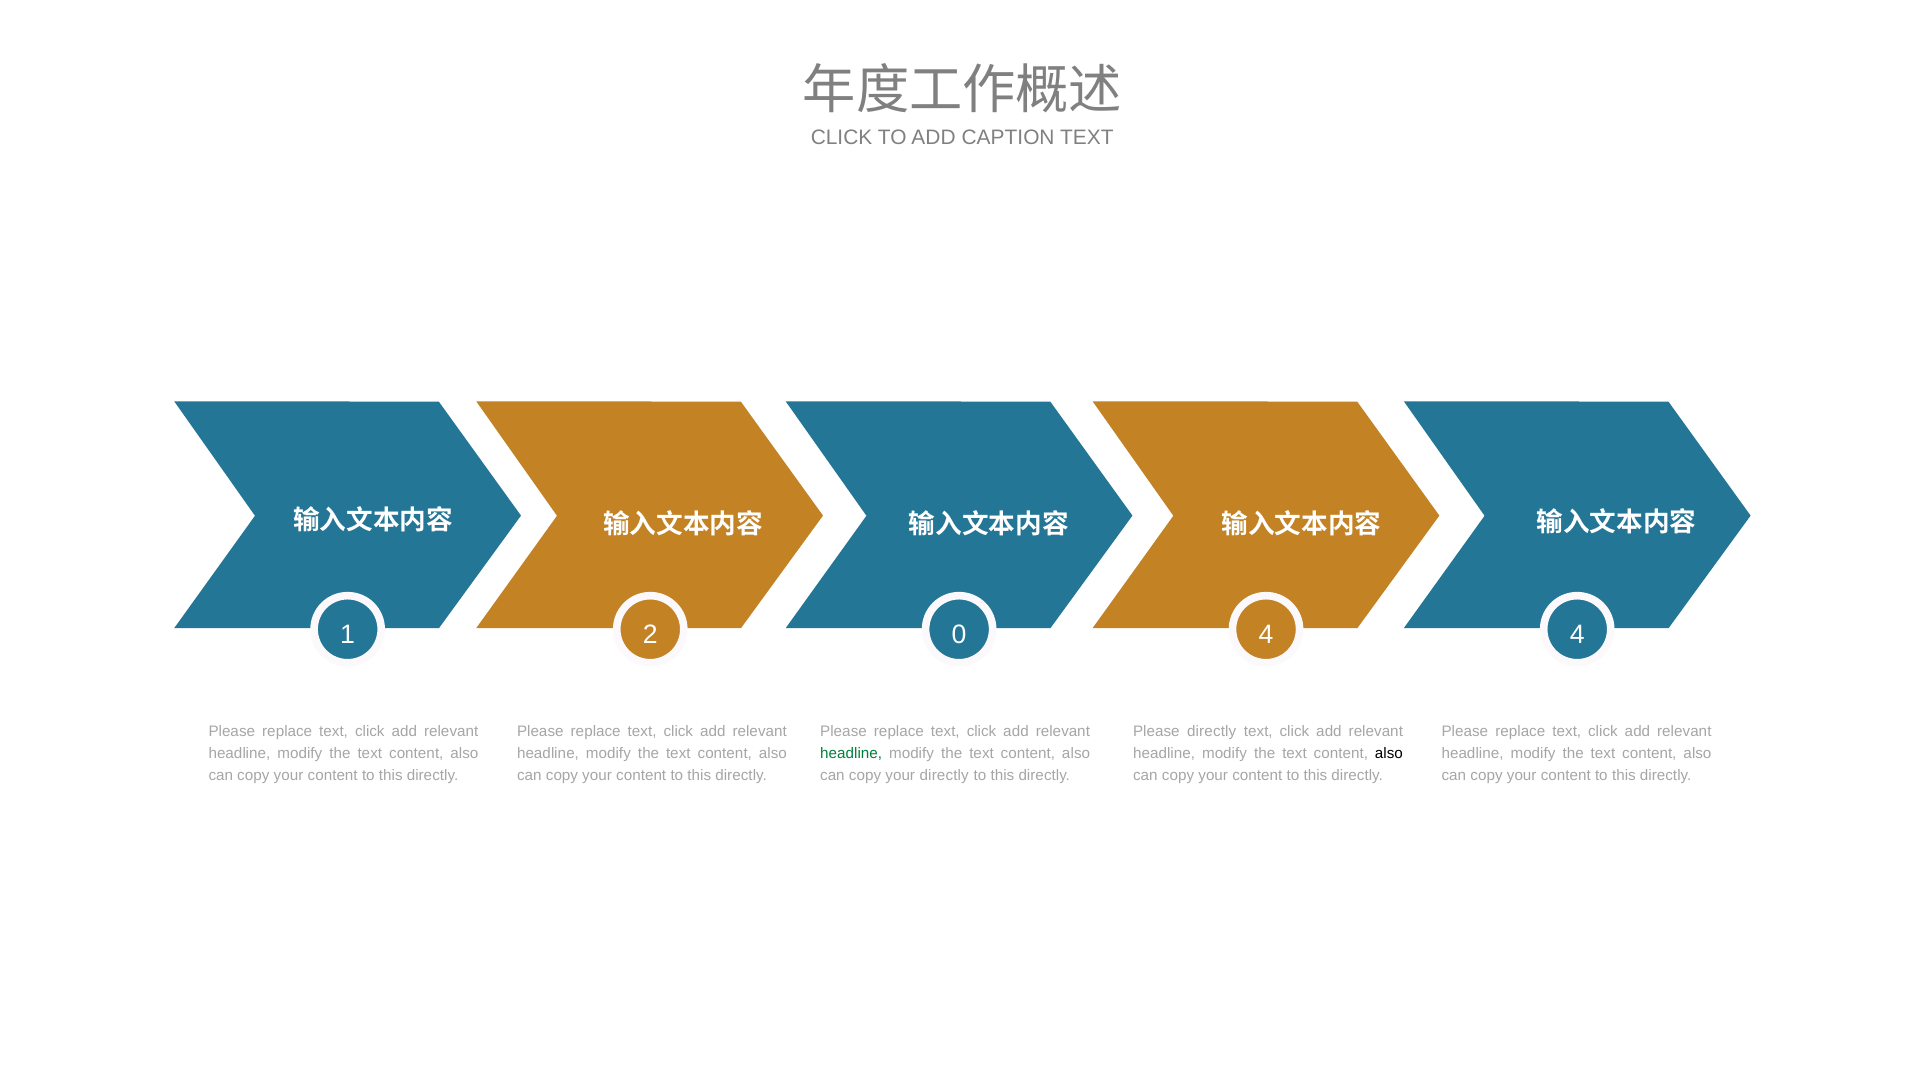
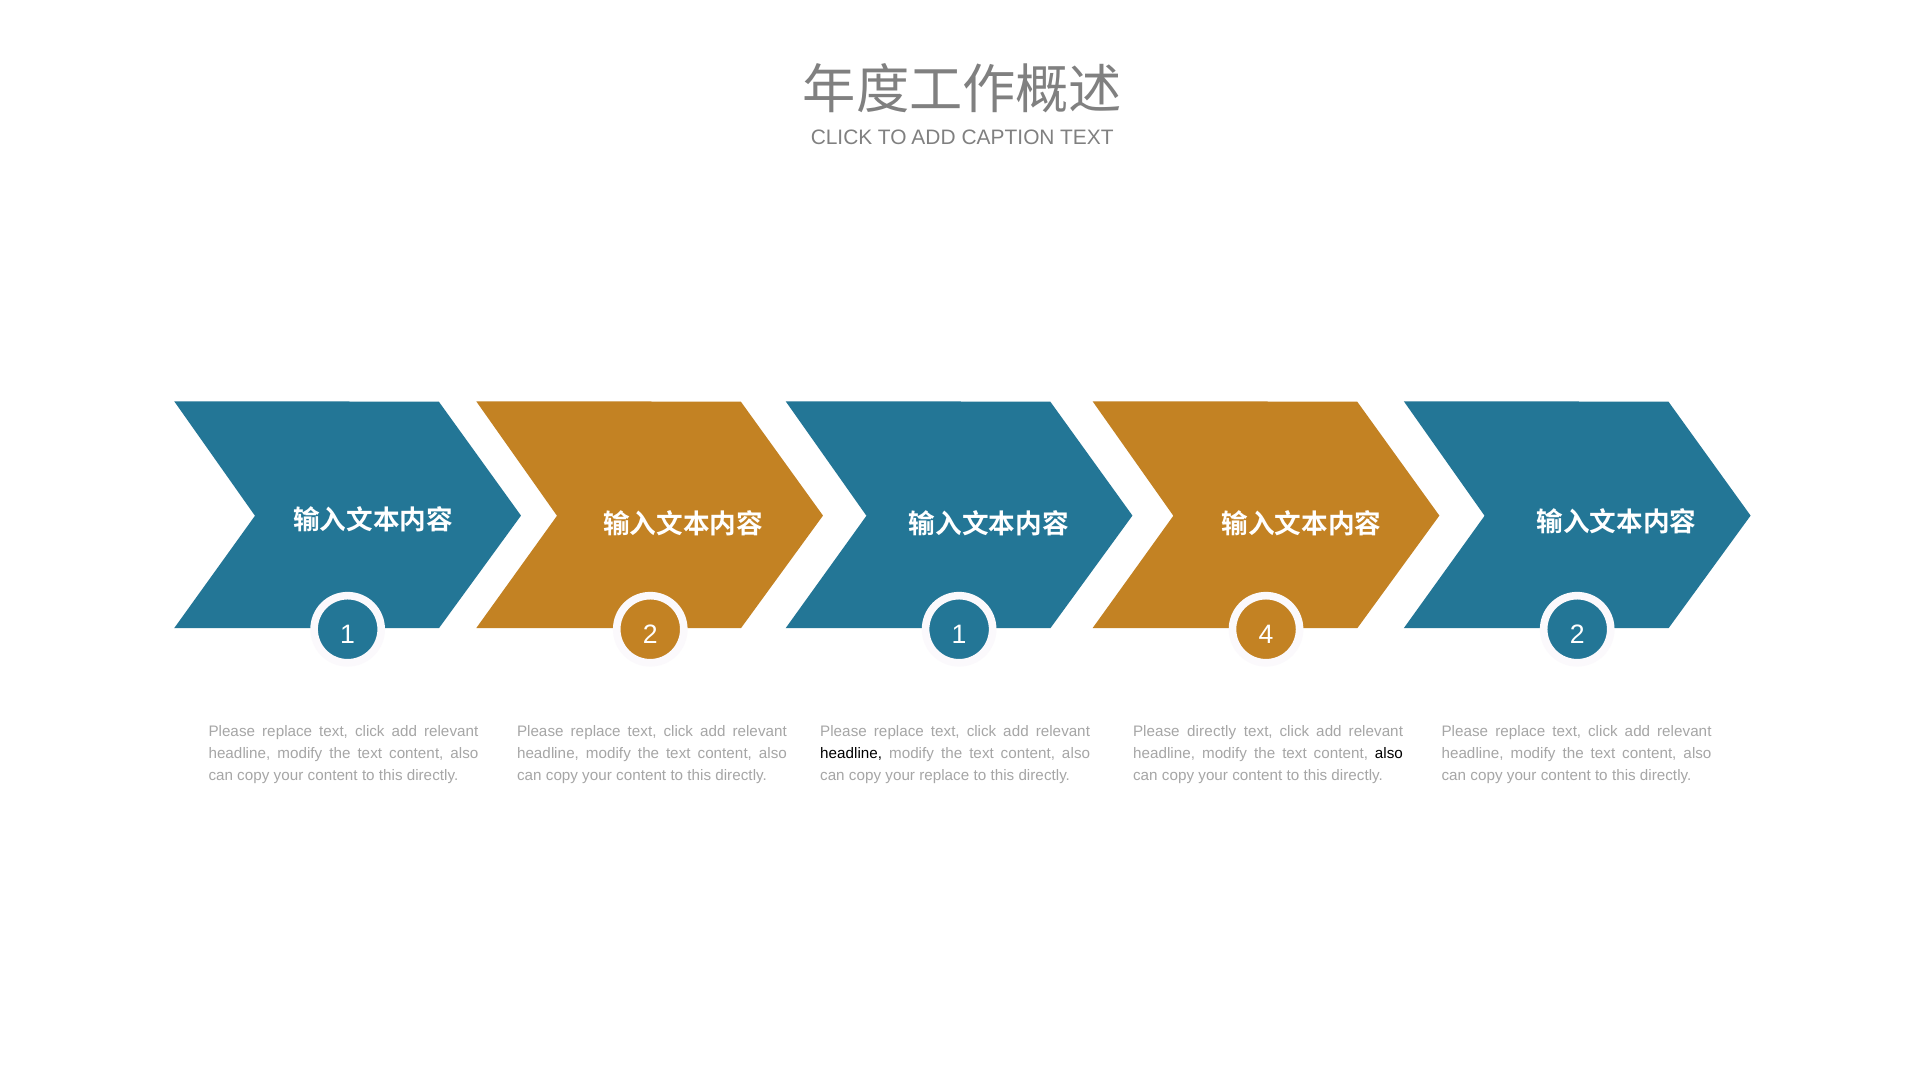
2 0: 0 -> 1 (959, 634)
4 4: 4 -> 2 (1577, 634)
headline colour: green -> black (851, 753)
your directly: directly -> replace (944, 775)
